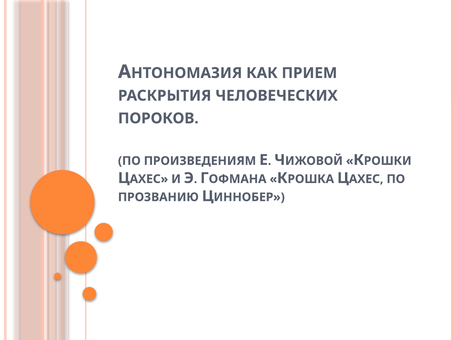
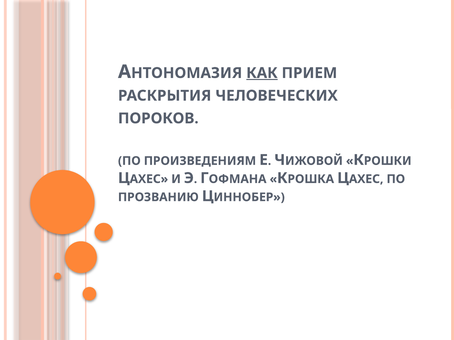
КАК underline: none -> present (262, 73)
